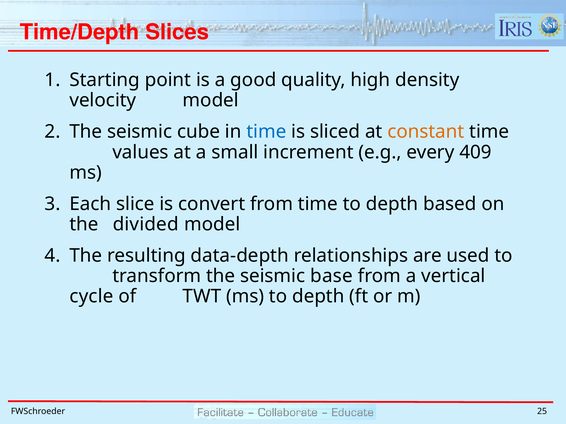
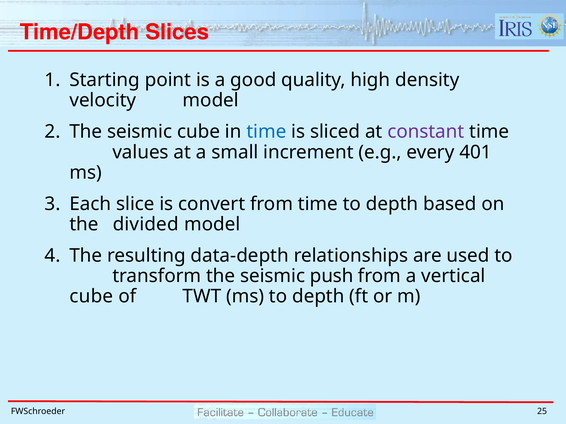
constant colour: orange -> purple (426, 132)
409: 409 -> 401 (476, 152)
base: base -> push (332, 276)
cycle: cycle -> cube (91, 297)
